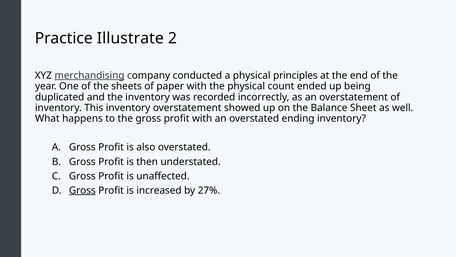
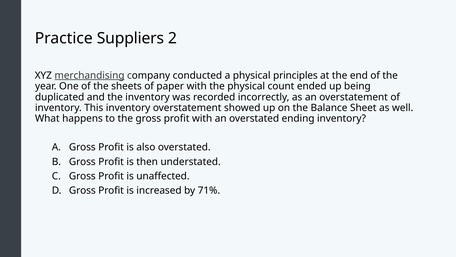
Illustrate: Illustrate -> Suppliers (130, 38)
Gross underline: present -> none (82, 190)
27%: 27% -> 71% (209, 190)
